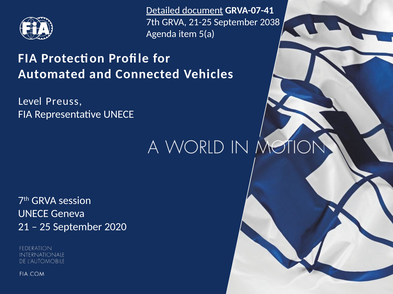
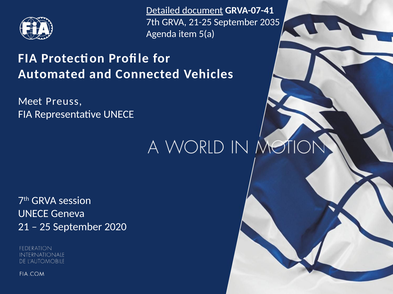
2038: 2038 -> 2035 (270, 22)
Level: Level -> Meet (30, 101)
